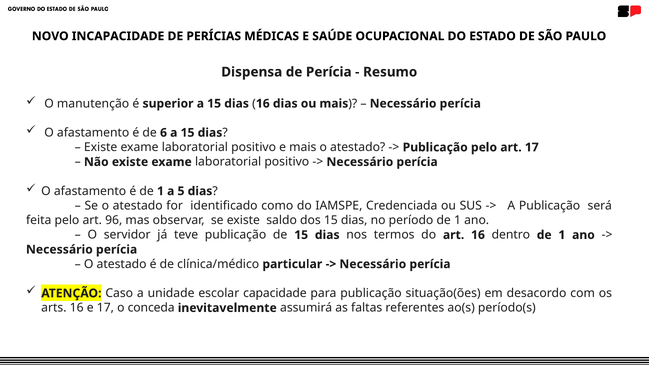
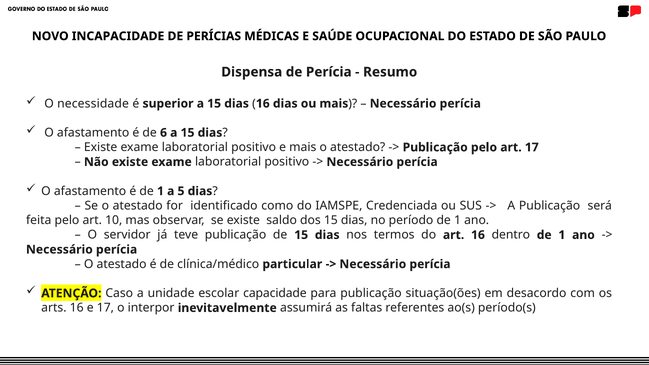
manutenção: manutenção -> necessidade (93, 104)
96: 96 -> 10 (114, 220)
conceda: conceda -> interpor (151, 308)
